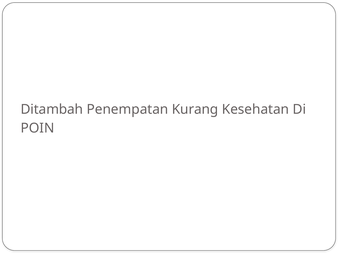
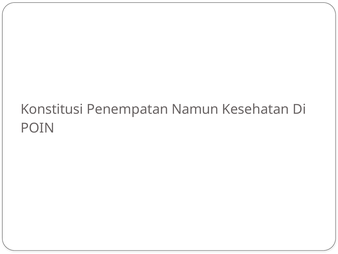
Ditambah: Ditambah -> Konstitusi (52, 109)
Kurang: Kurang -> Namun (195, 109)
